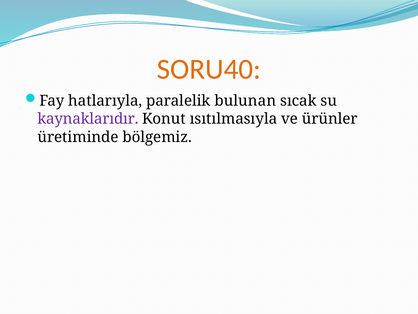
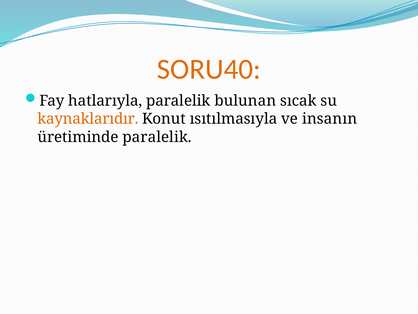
kaynaklarıdır colour: purple -> orange (88, 119)
ürünler: ürünler -> insanın (330, 119)
üretiminde bölgemiz: bölgemiz -> paralelik (157, 137)
